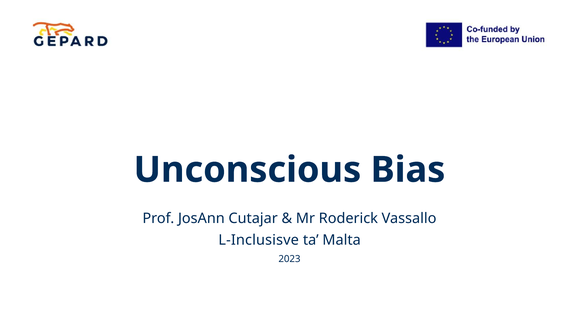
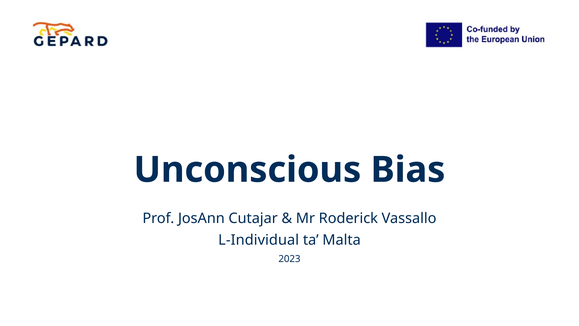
L-Inclusisve: L-Inclusisve -> L-Individual (259, 240)
